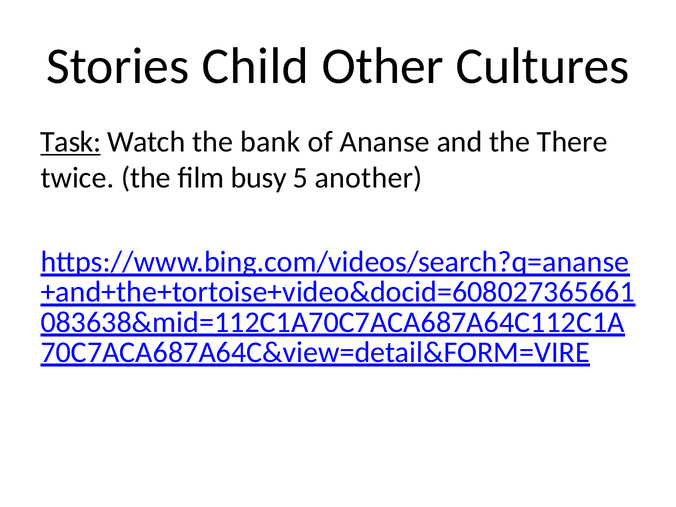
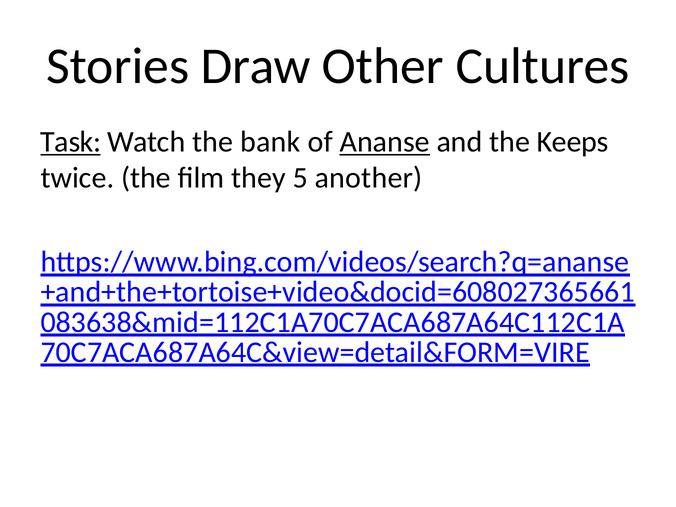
Child: Child -> Draw (256, 66)
Ananse underline: none -> present (385, 142)
There: There -> Keeps (573, 142)
busy: busy -> they (259, 178)
